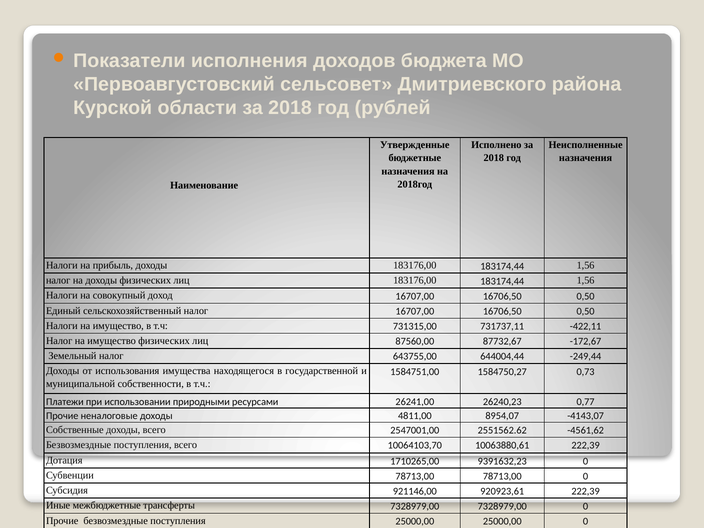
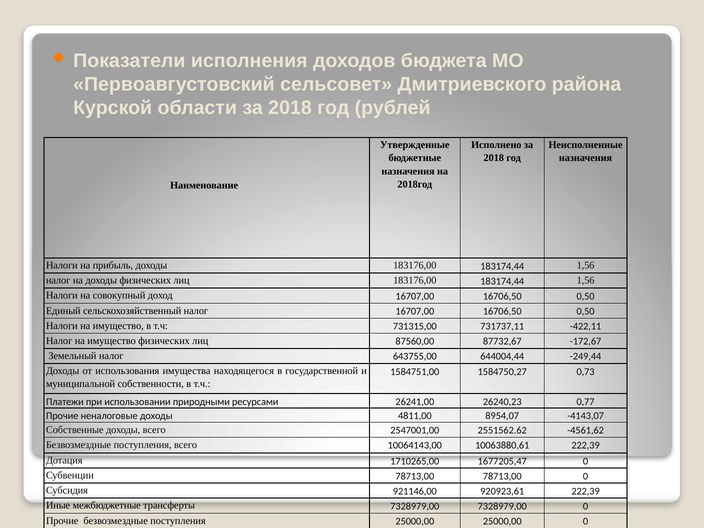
10064103,70: 10064103,70 -> 10064143,00 (415, 445)
9391632,23: 9391632,23 -> 1677205,47 (502, 461)
